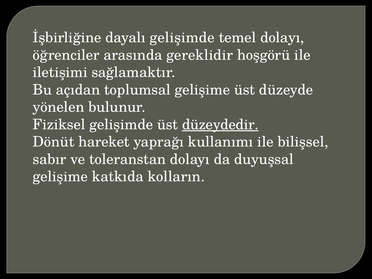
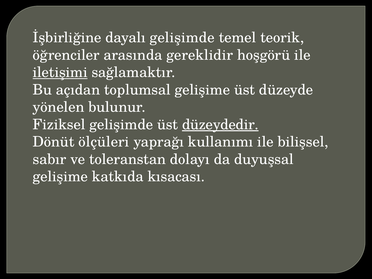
temel dolayı: dolayı -> teorik (282, 38)
iletişimi underline: none -> present (60, 72)
hareket: hareket -> ölçüleri (104, 142)
kolların: kolların -> kısacası (176, 177)
